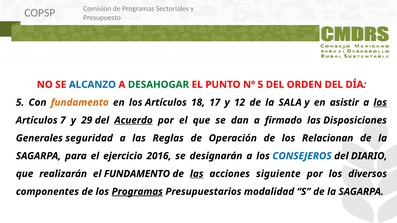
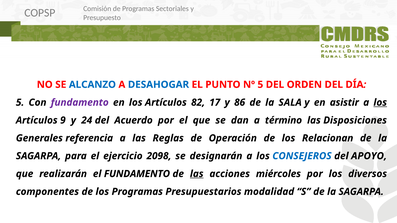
DESAHOGAR colour: green -> blue (159, 85)
fundamento colour: orange -> purple (80, 103)
18: 18 -> 82 (198, 103)
12: 12 -> 86 (240, 103)
7: 7 -> 9 (63, 120)
29: 29 -> 24 (87, 120)
Acuerdo underline: present -> none (134, 120)
firmado: firmado -> término (284, 120)
seguridad: seguridad -> referencia (89, 138)
2016: 2016 -> 2098 (159, 156)
DIARIO: DIARIO -> APOYO (369, 156)
siguiente: siguiente -> miércoles (278, 174)
Programas underline: present -> none (137, 192)
